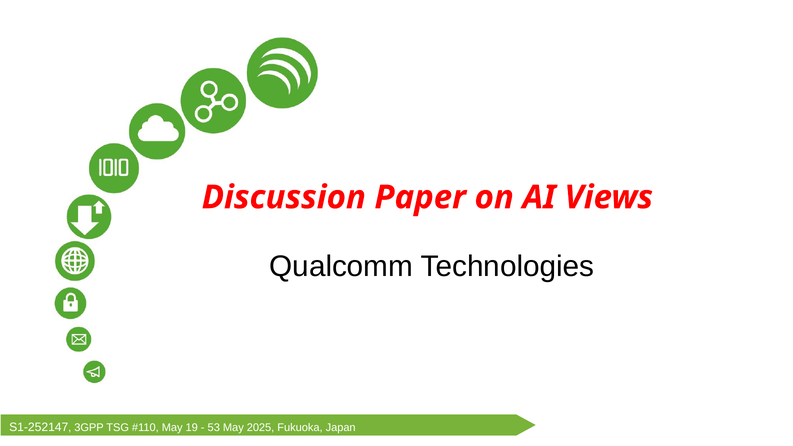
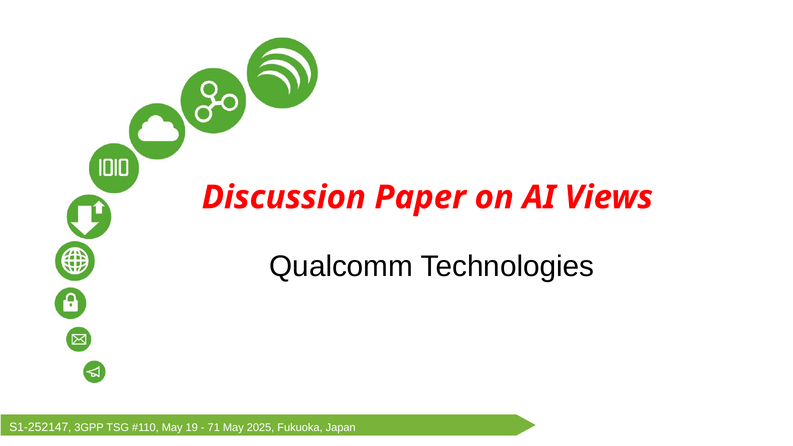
53: 53 -> 71 (214, 428)
